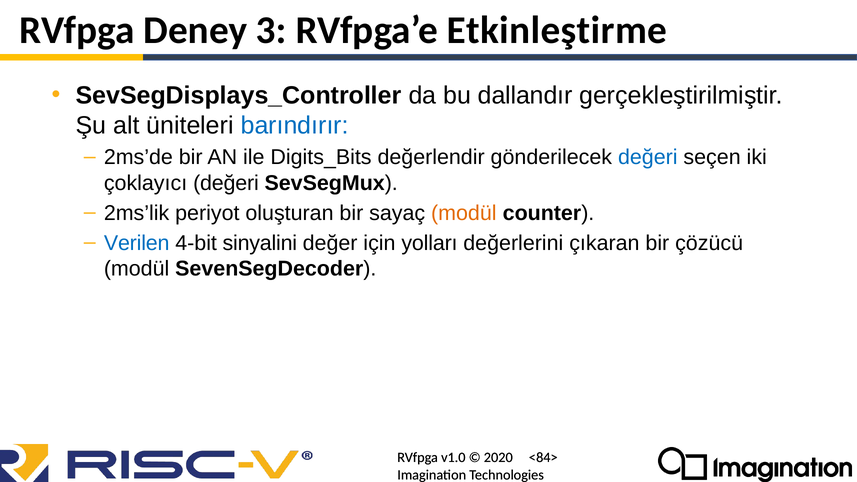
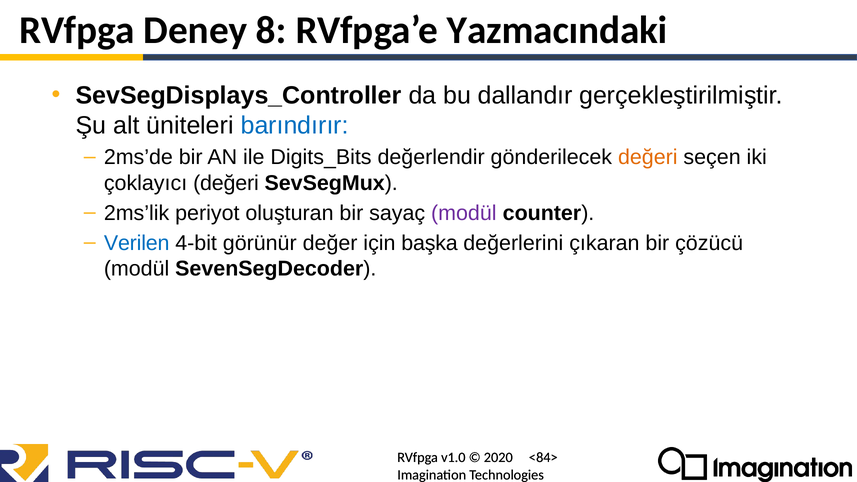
3: 3 -> 8 (271, 30)
Etkinleştirme: Etkinleştirme -> Yazmacındaki (557, 30)
değeri colour: blue -> orange (648, 157)
modül colour: orange -> purple (464, 213)
sinyalini: sinyalini -> görünür (260, 243)
yolları: yolları -> başka (430, 243)
